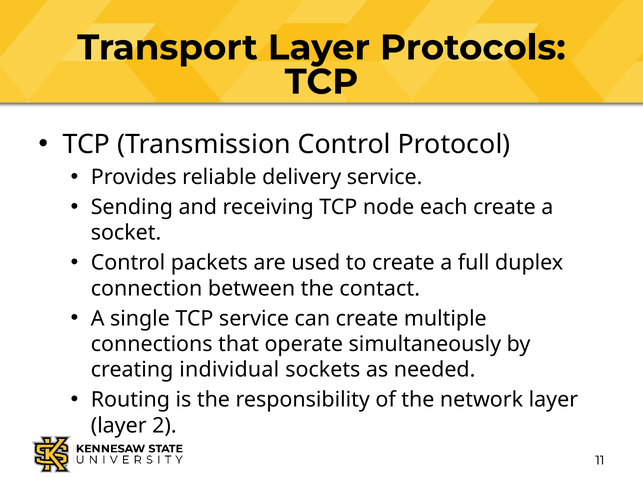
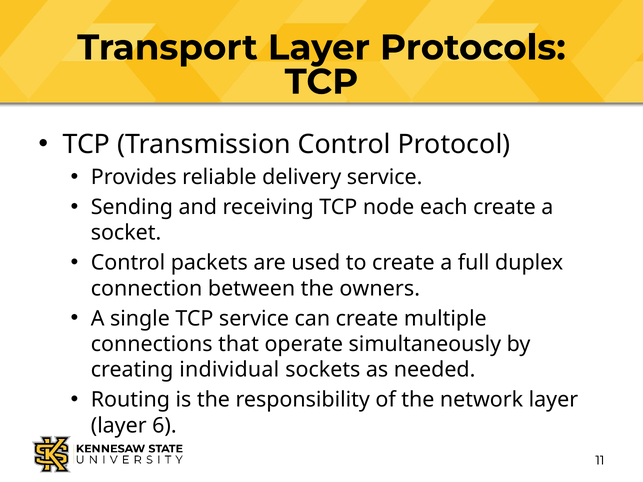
contact: contact -> owners (380, 289)
2: 2 -> 6 (164, 426)
